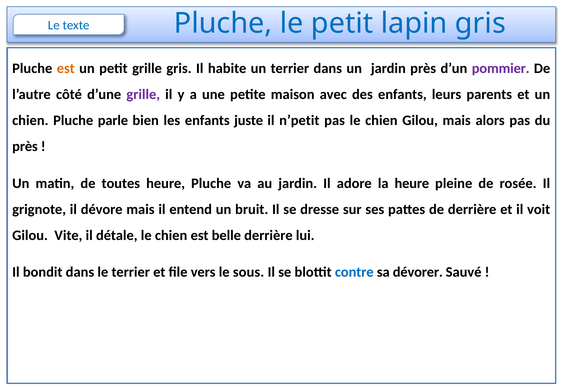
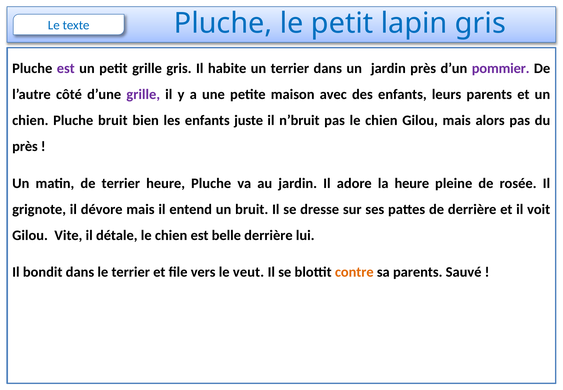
est colour: orange -> purple (66, 68)
Pluche parle: parle -> bruit (113, 120)
n’petit: n’petit -> n’bruit (299, 120)
de toutes: toutes -> terrier (121, 183)
sous: sous -> veut (249, 272)
contre colour: blue -> orange (354, 272)
sa dévorer: dévorer -> parents (418, 272)
